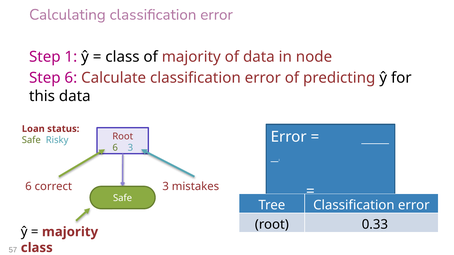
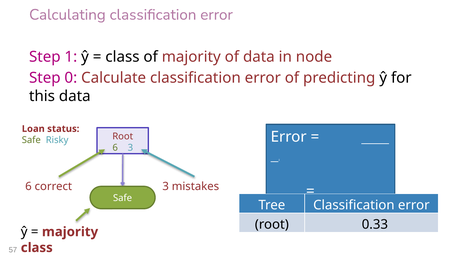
Step 6: 6 -> 0 (71, 78)
